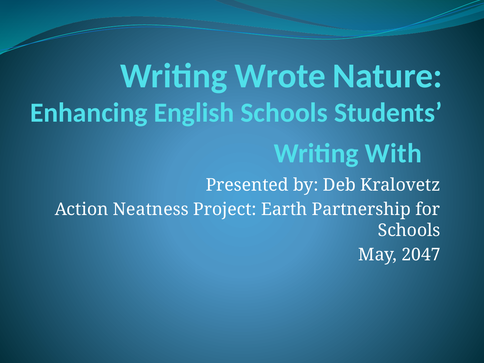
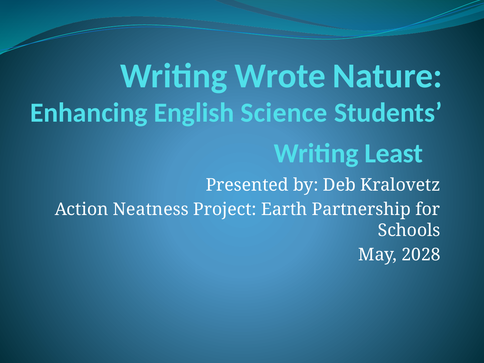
English Schools: Schools -> Science (284, 113)
With: With -> Least (394, 153)
2047: 2047 -> 2028 (421, 255)
